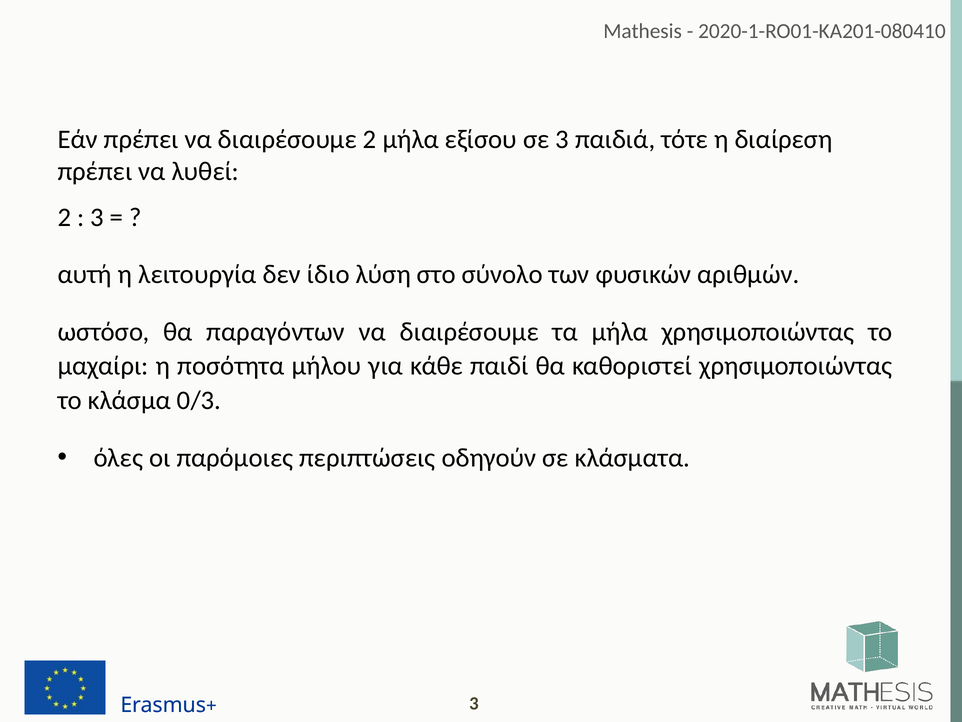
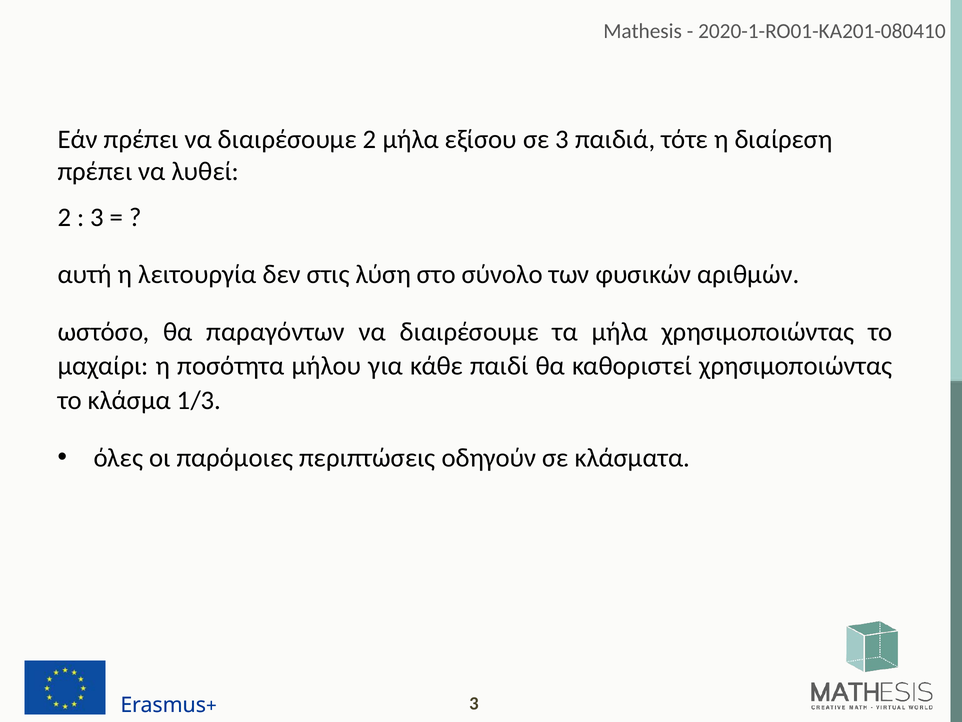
ίδιο: ίδιο -> στις (328, 274)
0/3: 0/3 -> 1/3 (199, 400)
